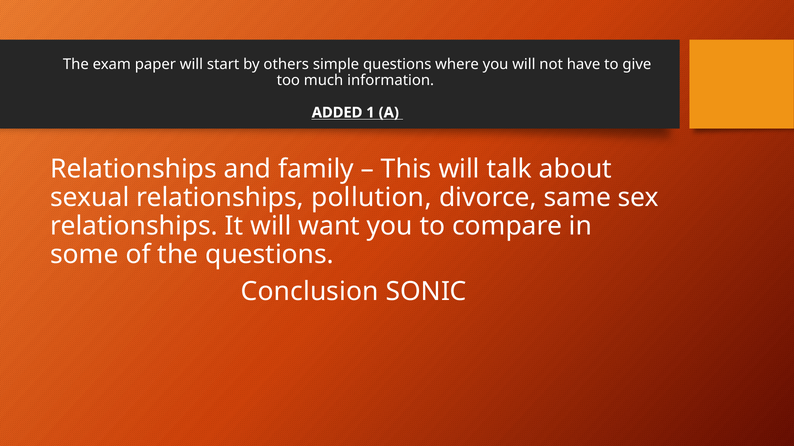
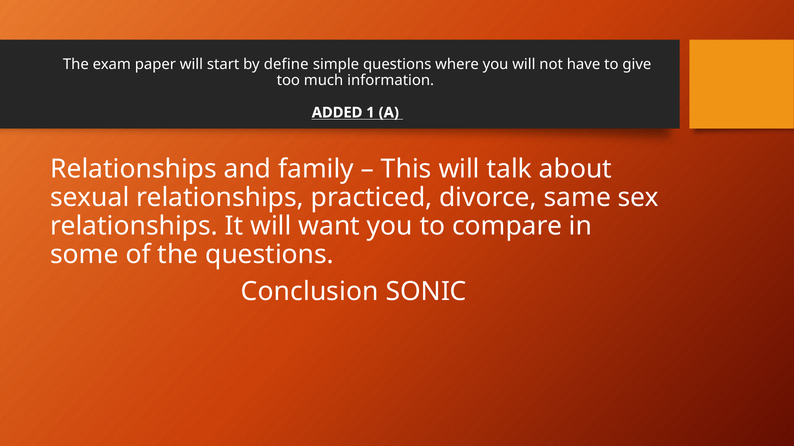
others: others -> define (286, 64)
pollution: pollution -> practiced (372, 198)
